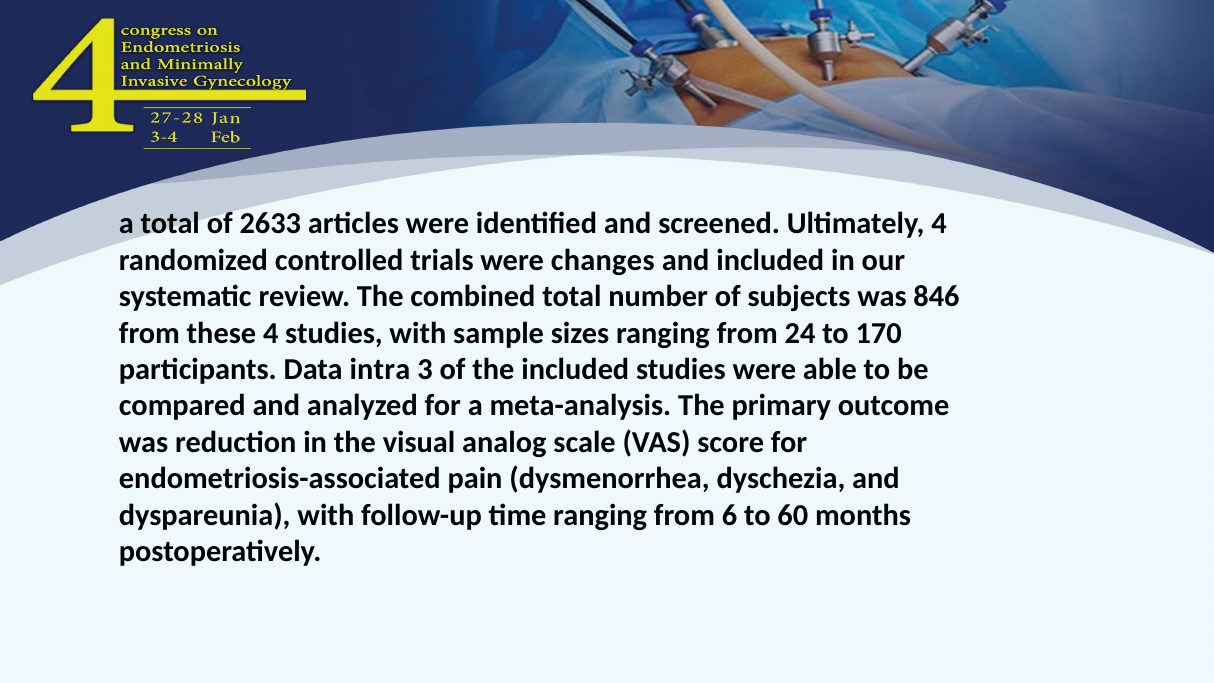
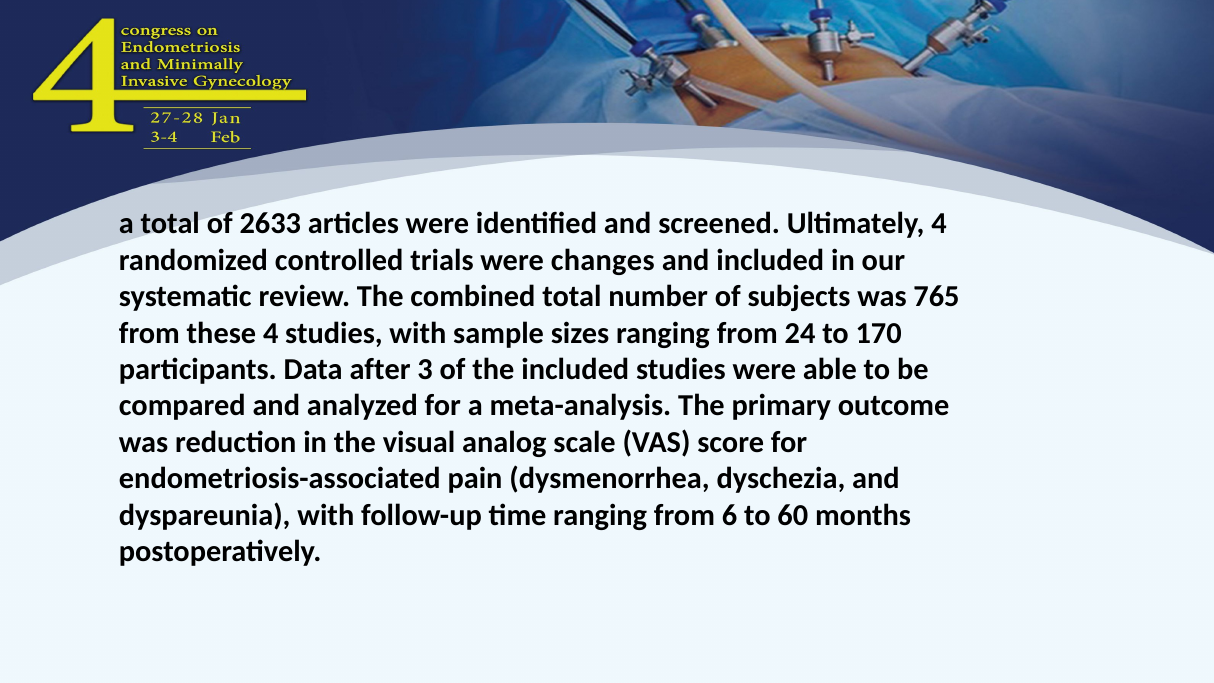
846: 846 -> 765 (937, 297)
intra: intra -> after (380, 369)
